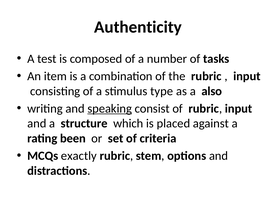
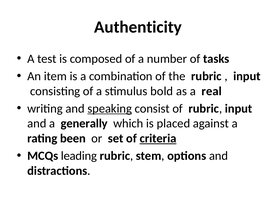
type: type -> bold (162, 91)
also: also -> real (212, 91)
structure: structure -> generally (84, 123)
criteria underline: none -> present (158, 138)
exactly: exactly -> leading (79, 156)
